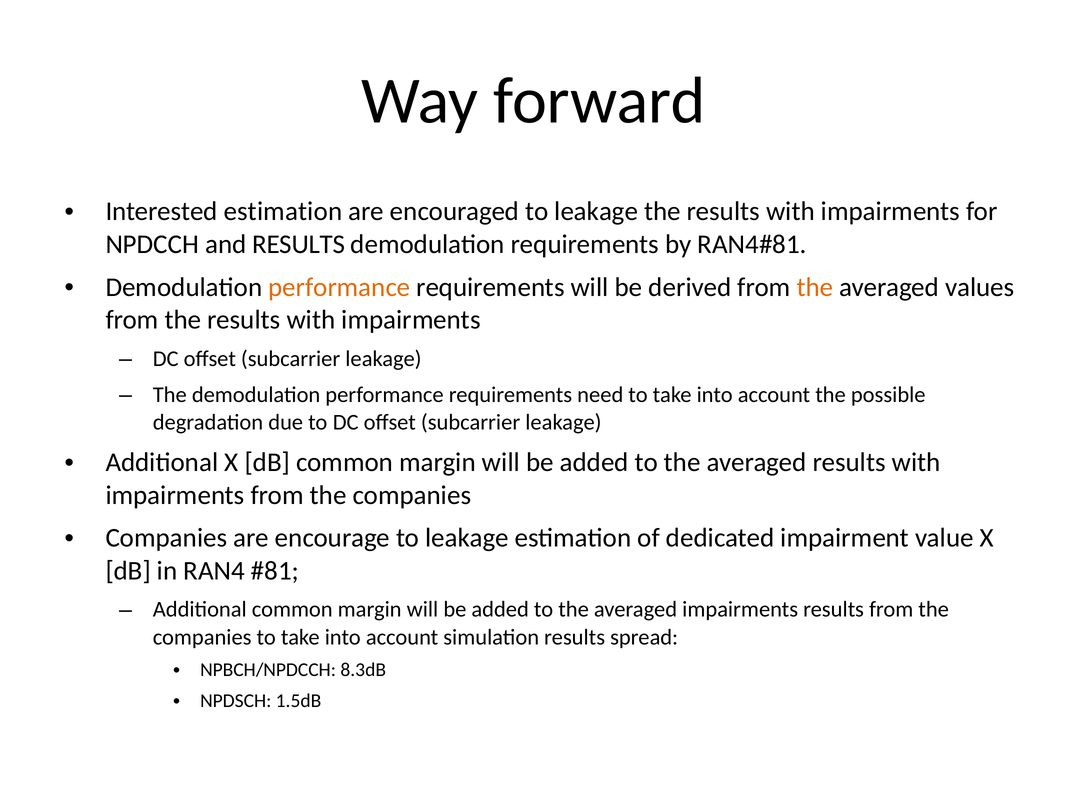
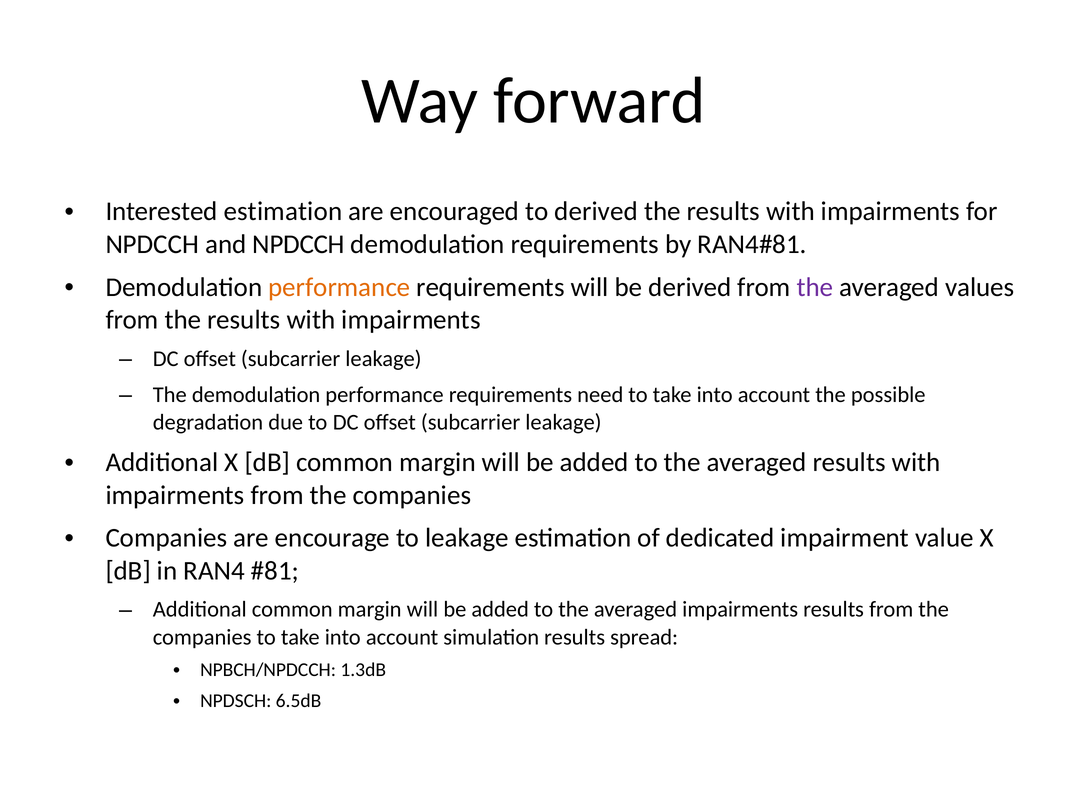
encouraged to leakage: leakage -> derived (596, 212)
and RESULTS: RESULTS -> NPDCCH (299, 245)
the colour: orange -> purple (815, 287)
8.3dB: 8.3dB -> 1.3dB (363, 670)
1.5dB: 1.5dB -> 6.5dB (299, 701)
